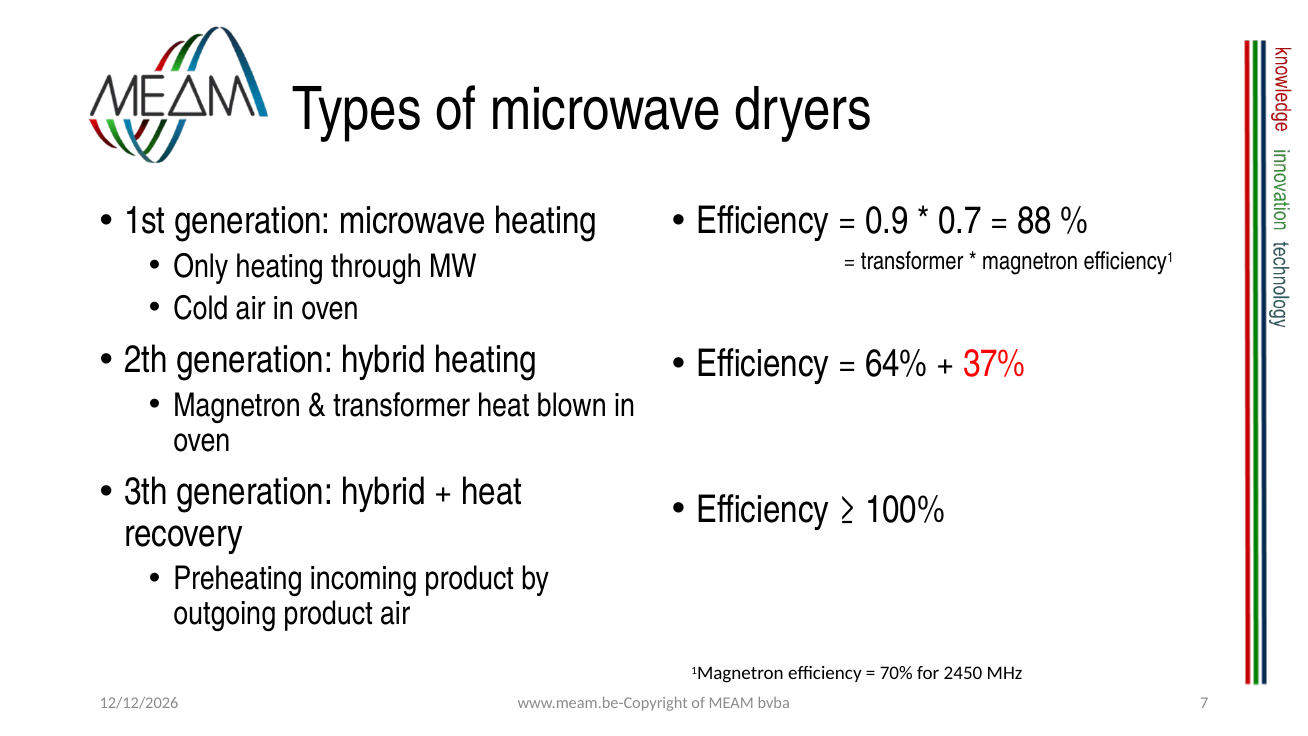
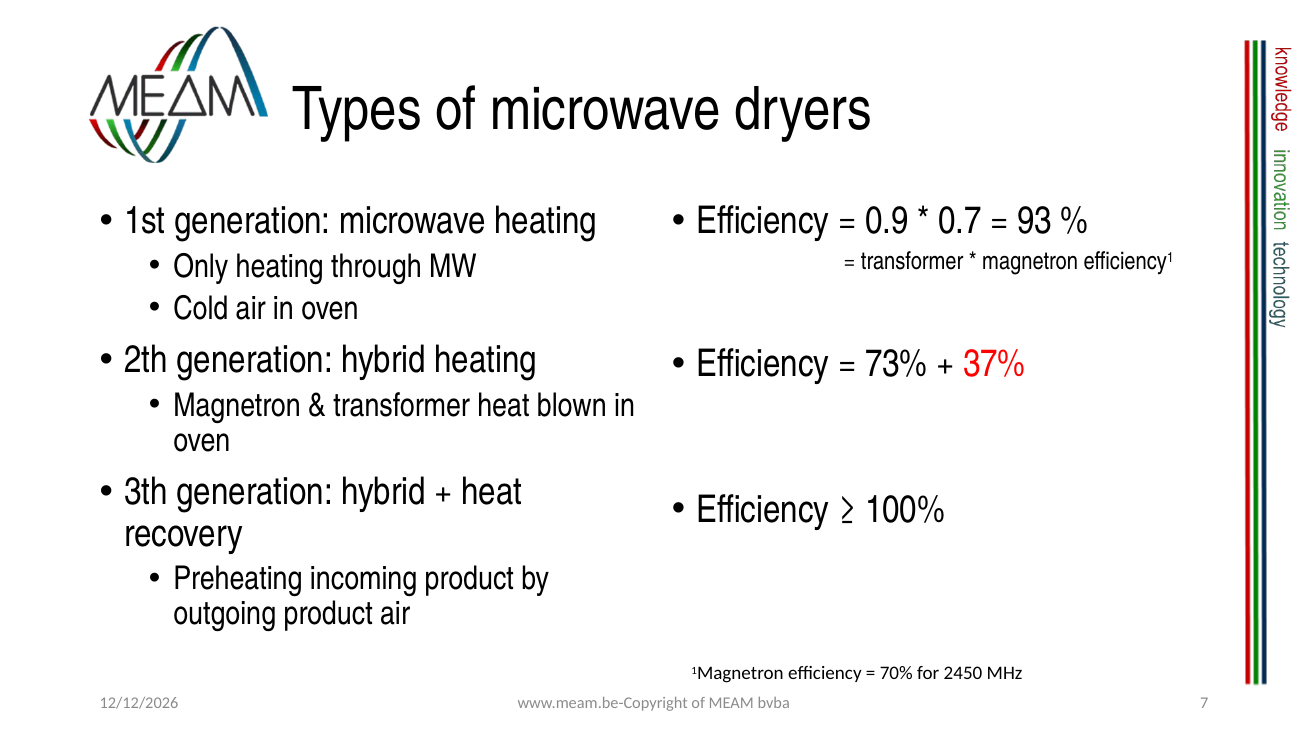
88: 88 -> 93 (1035, 221)
64%: 64% -> 73% (896, 364)
